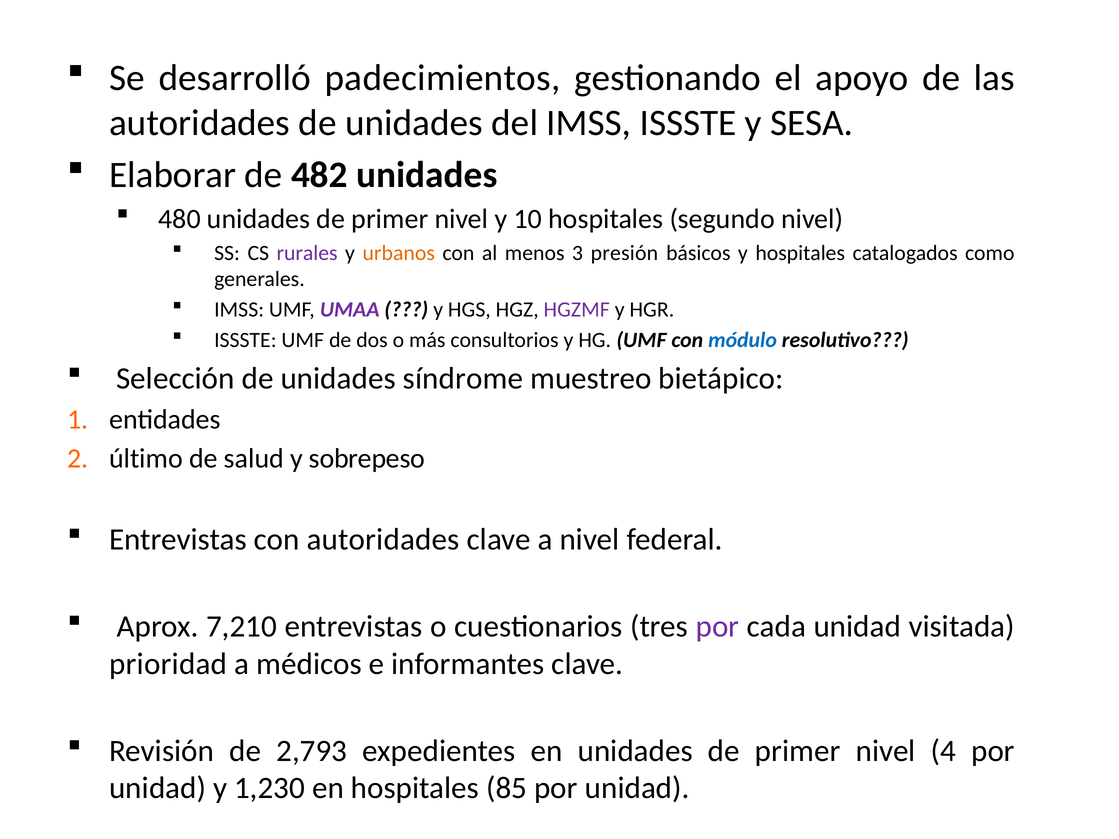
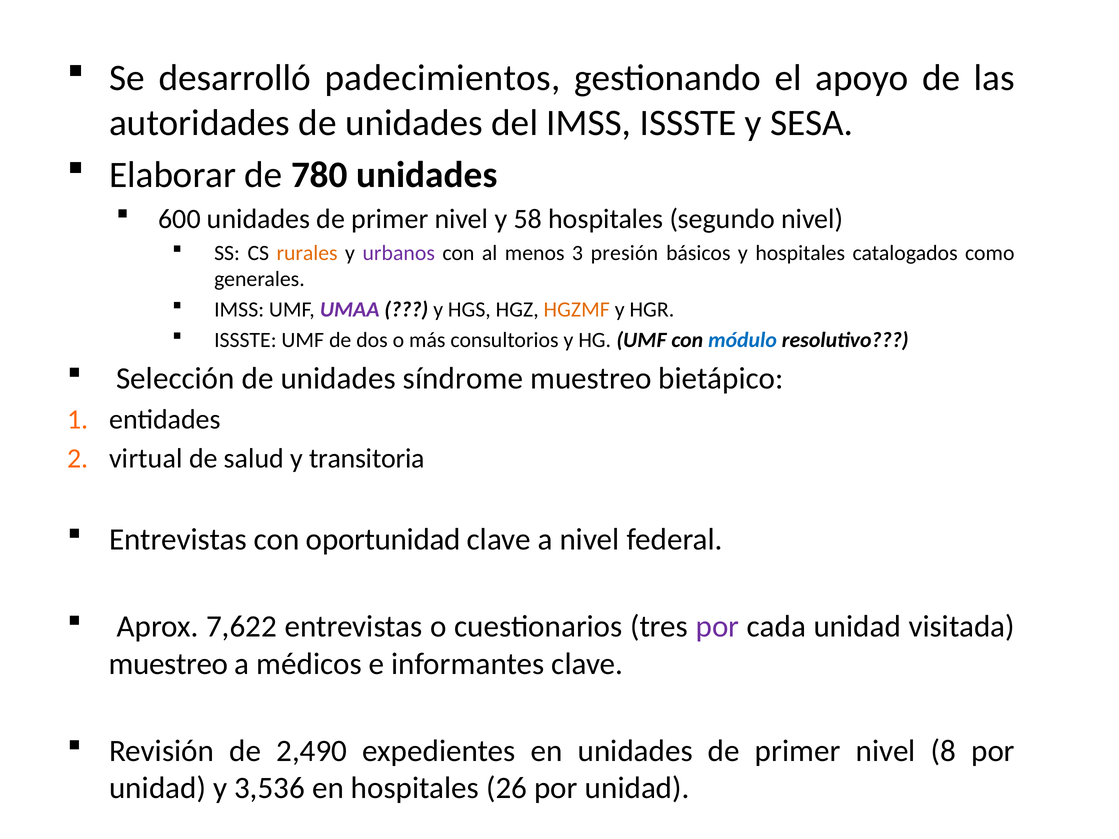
482: 482 -> 780 (319, 175)
480: 480 -> 600 (179, 219)
10: 10 -> 58 (528, 219)
rurales colour: purple -> orange (307, 253)
urbanos colour: orange -> purple (399, 253)
HGZMF colour: purple -> orange (577, 310)
último: último -> virtual (146, 459)
sobrepeso: sobrepeso -> transitoria (367, 459)
con autoridades: autoridades -> oportunidad (383, 540)
7,210: 7,210 -> 7,622 (242, 627)
prioridad: prioridad -> muestreo (169, 664)
2,793: 2,793 -> 2,490 (312, 751)
4: 4 -> 8 (943, 751)
1,230: 1,230 -> 3,536 (270, 788)
85: 85 -> 26 (507, 788)
